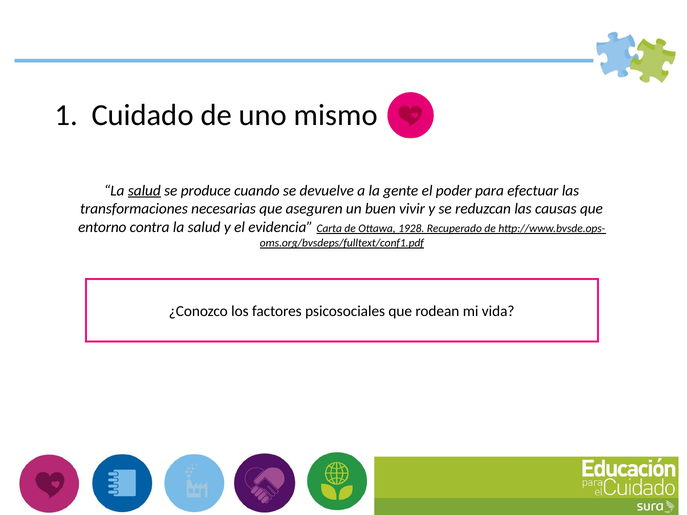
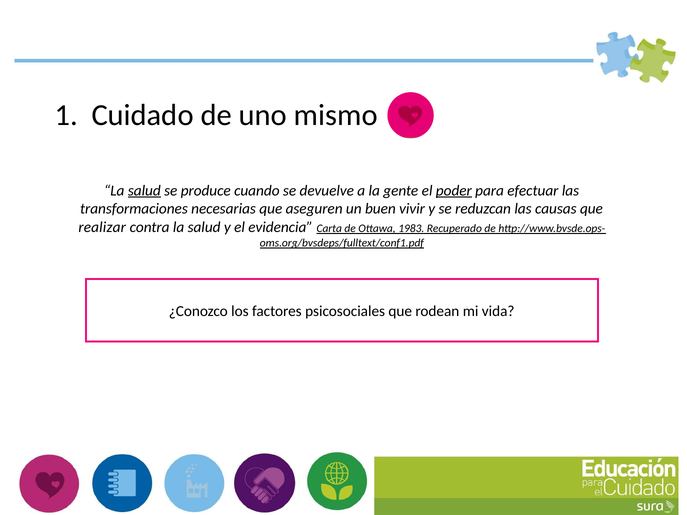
poder underline: none -> present (454, 191)
entorno: entorno -> realizar (102, 227)
1928: 1928 -> 1983 (411, 229)
